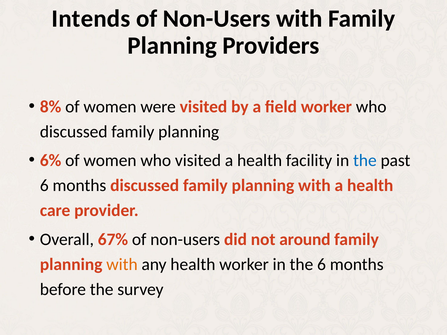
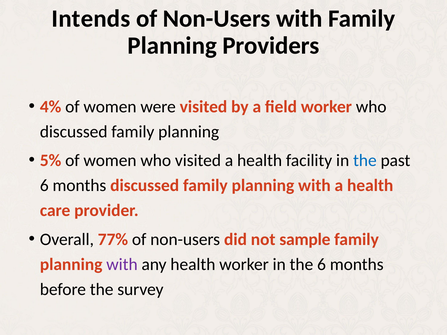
8%: 8% -> 4% (51, 107)
6%: 6% -> 5% (51, 161)
67%: 67% -> 77% (113, 240)
around: around -> sample (305, 240)
with colour: orange -> purple (122, 265)
